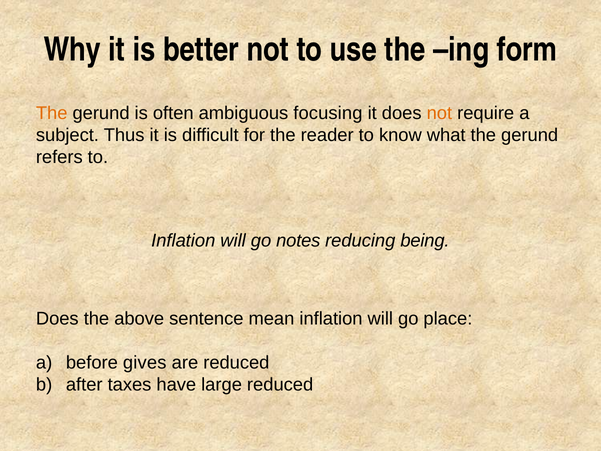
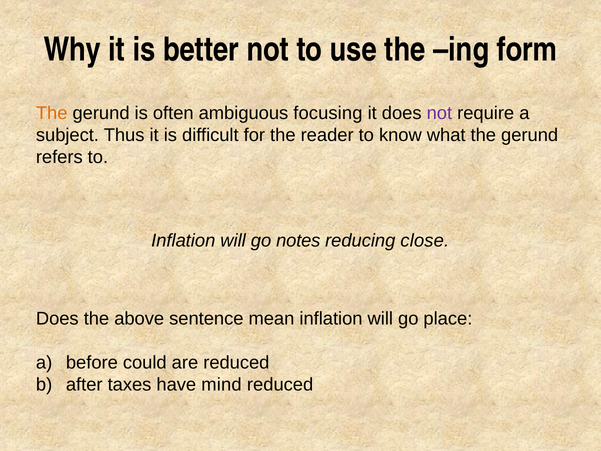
not colour: orange -> purple (439, 113)
being: being -> close (425, 241)
gives: gives -> could (145, 362)
large: large -> mind (221, 384)
